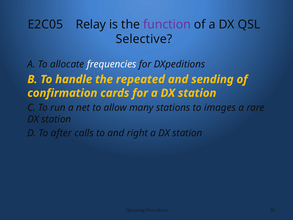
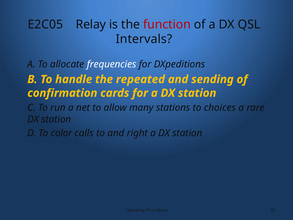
function colour: purple -> red (167, 24)
Selective: Selective -> Intervals (144, 39)
images: images -> choices (220, 107)
after: after -> color (61, 133)
